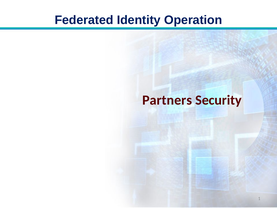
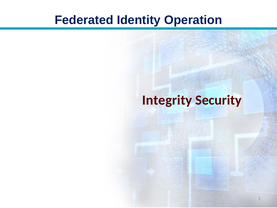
Partners: Partners -> Integrity (167, 100)
